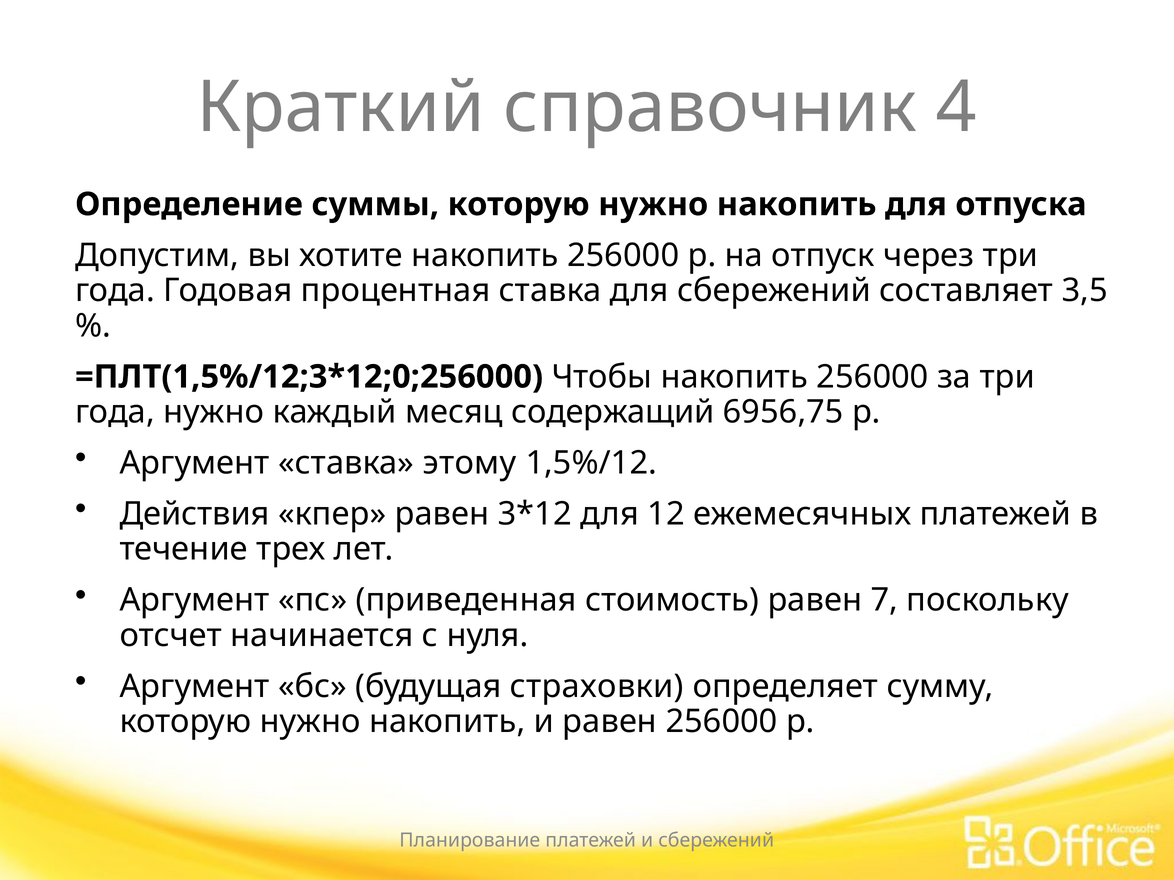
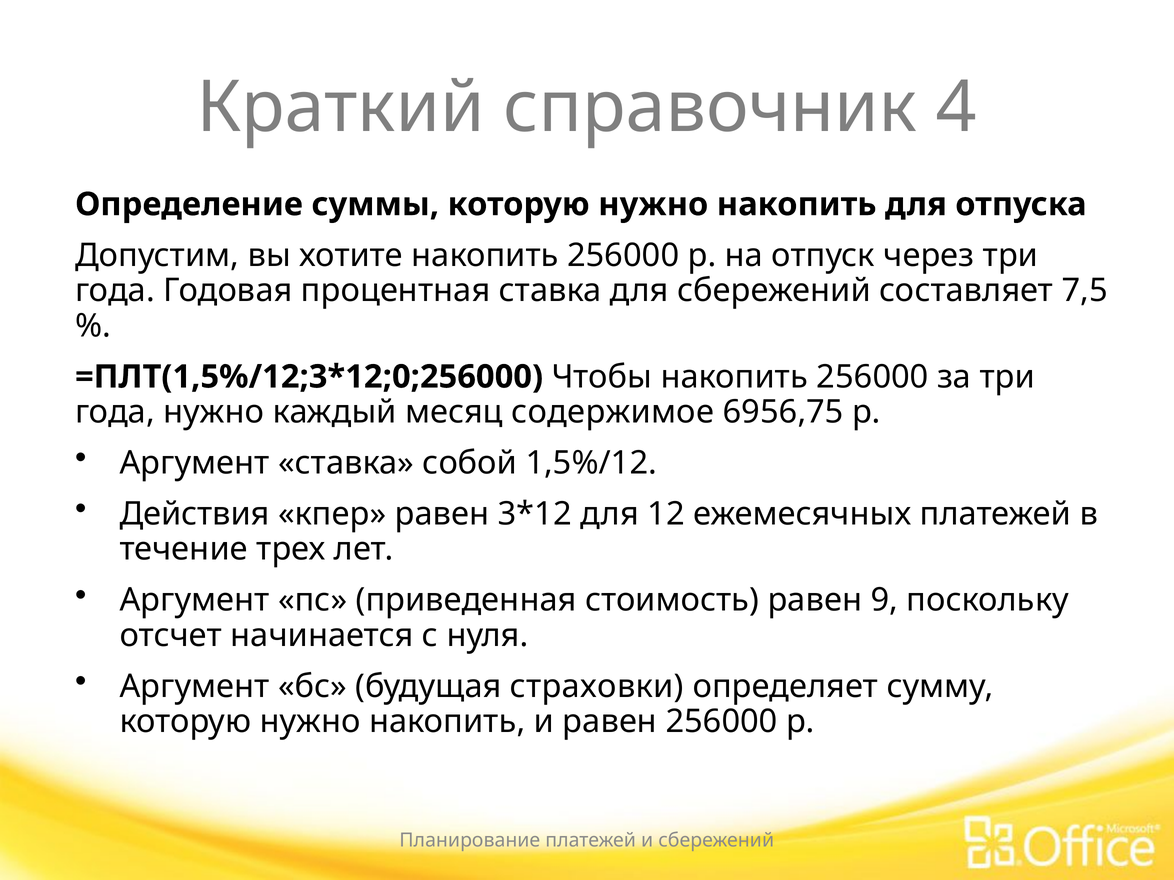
3,5: 3,5 -> 7,5 (1085, 291)
содержащий: содержащий -> содержимое (613, 412)
этому: этому -> собой (470, 463)
7: 7 -> 9 (884, 601)
